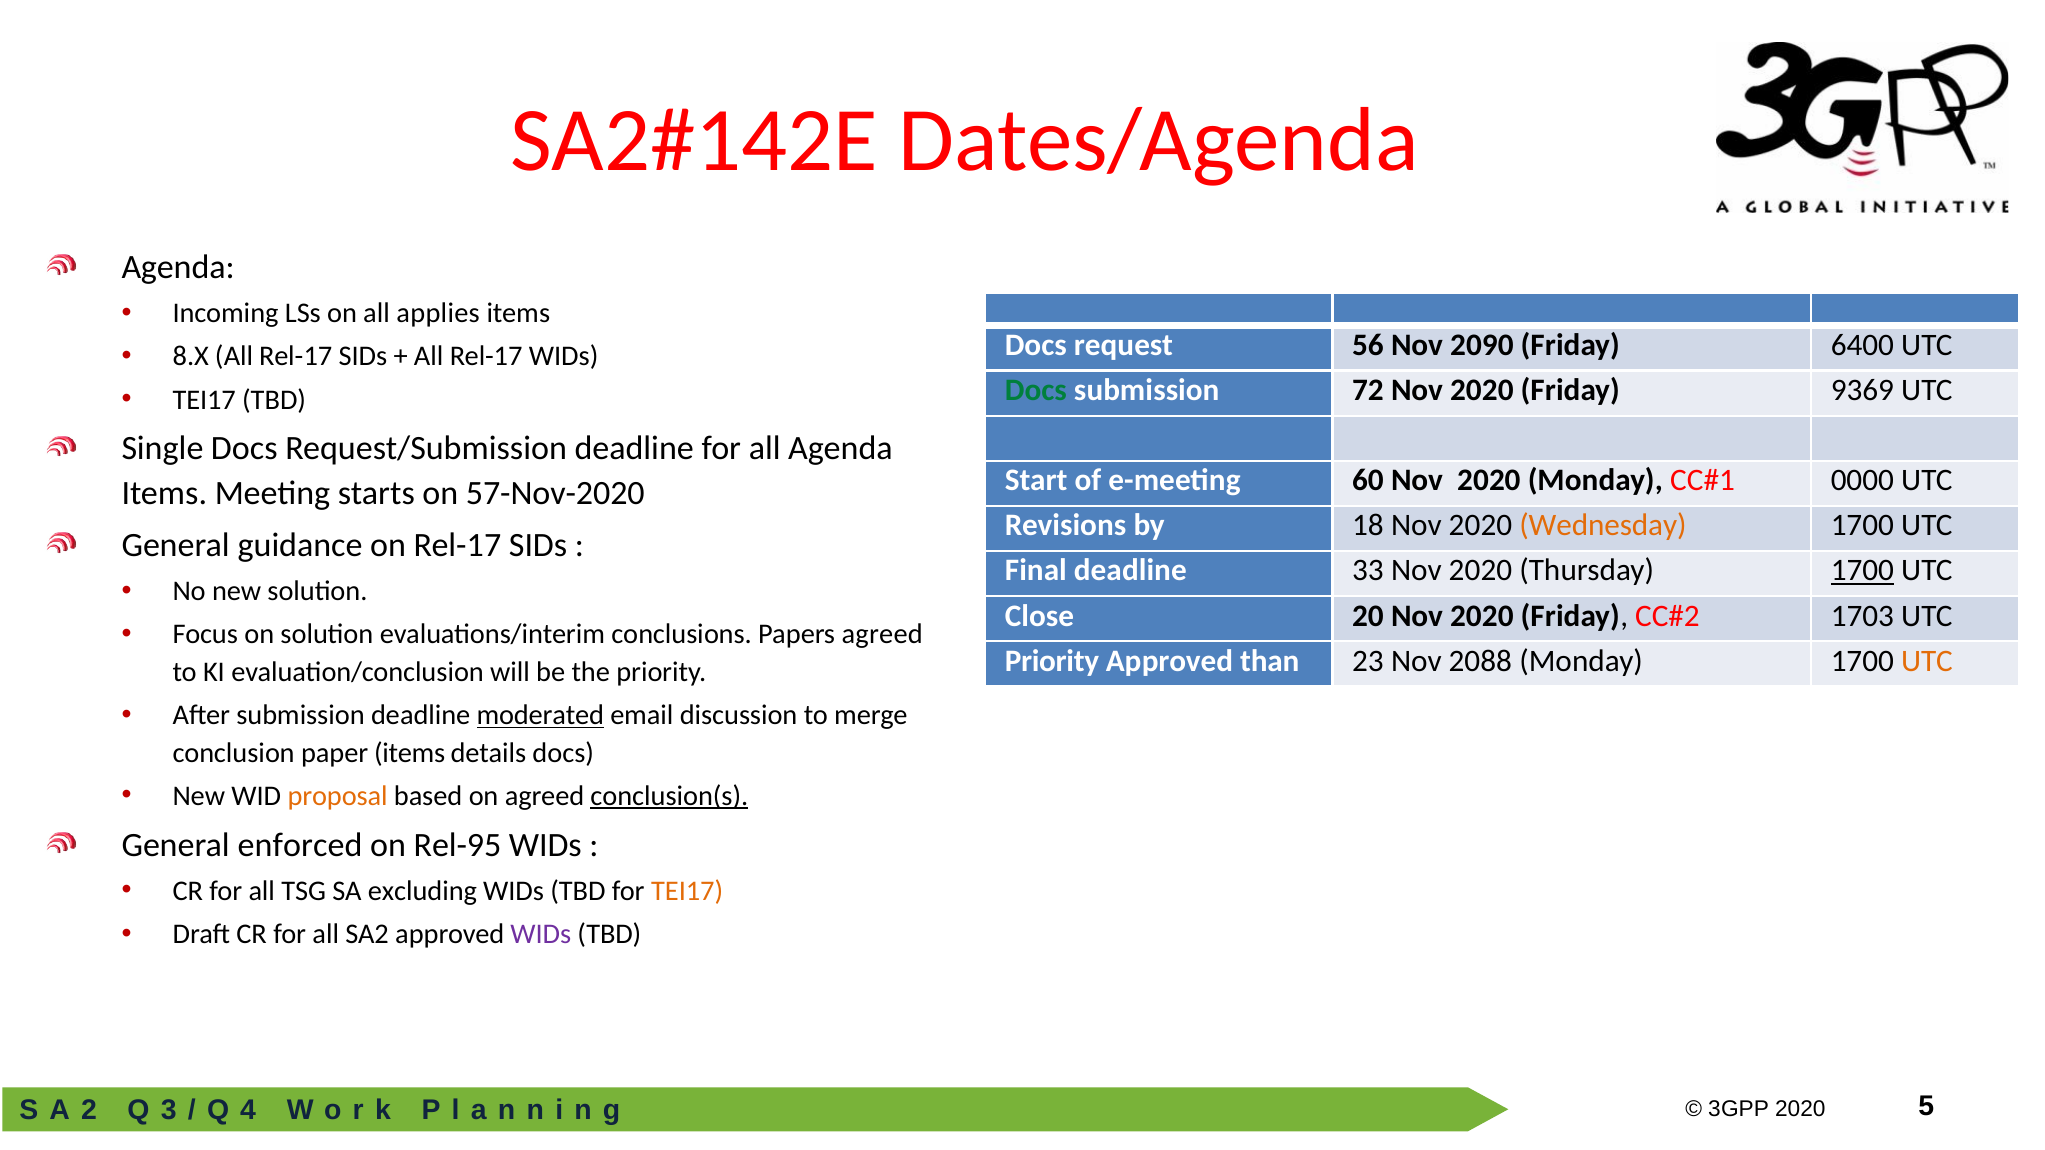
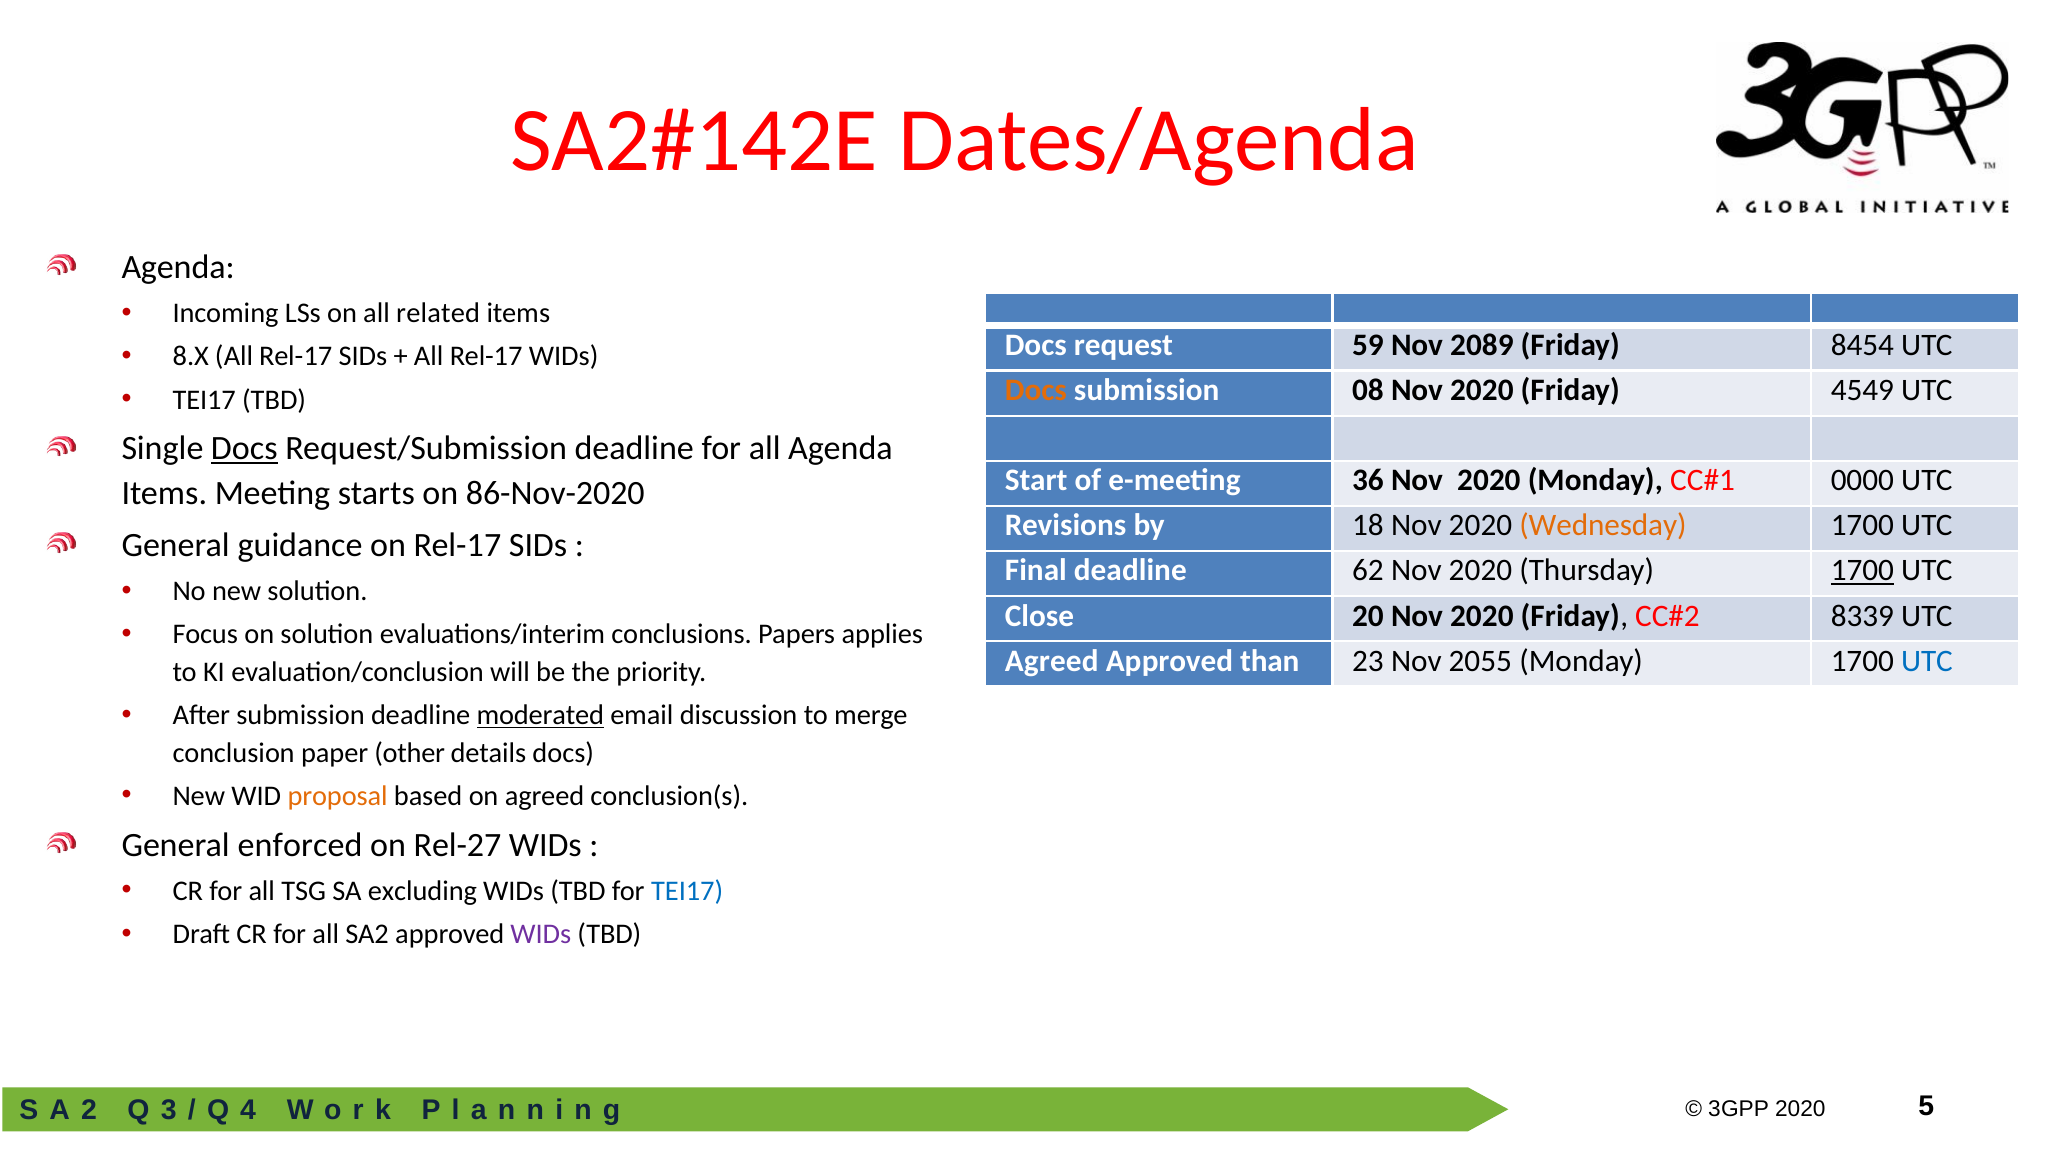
applies: applies -> related (438, 313)
56: 56 -> 59 (1368, 345)
2090: 2090 -> 2089 (1482, 345)
6400: 6400 -> 8454 (1862, 345)
Docs colour: green -> orange (1036, 390)
72: 72 -> 08 (1368, 390)
9369: 9369 -> 4549 (1862, 390)
Docs underline: none -> present (244, 449)
60: 60 -> 36 (1368, 481)
57-Nov-2020: 57-Nov-2020 -> 86-Nov-2020 (555, 494)
33: 33 -> 62 (1368, 571)
1703: 1703 -> 8339 (1862, 616)
Papers agreed: agreed -> applies (882, 635)
Priority: Priority -> Agreed (1052, 661)
2088: 2088 -> 2055 (1480, 661)
UTC colour: orange -> blue (1927, 661)
paper items: items -> other (410, 753)
conclusion(s underline: present -> none (669, 796)
Rel-95: Rel-95 -> Rel-27 (458, 845)
TEI17 colour: orange -> blue (687, 891)
